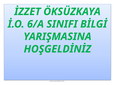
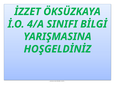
6/A: 6/A -> 4/A (35, 24)
